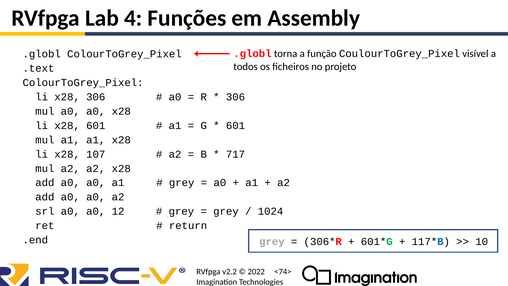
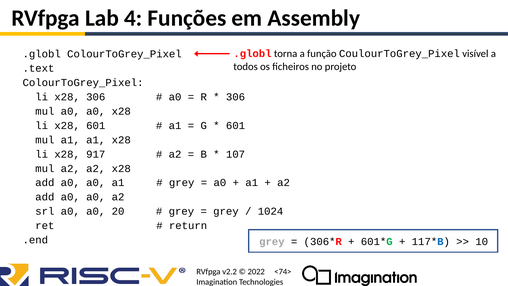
107: 107 -> 917 (96, 154)
717: 717 -> 107 (236, 154)
12: 12 -> 20 (118, 211)
